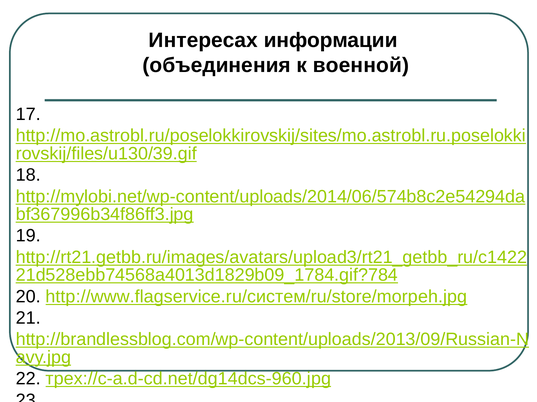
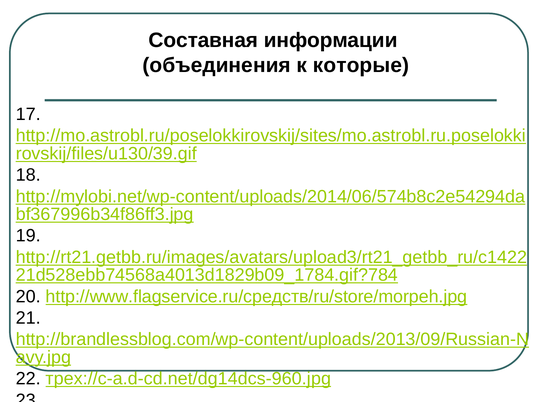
Интересах: Интересах -> Составная (203, 40)
военной: военной -> которые (361, 65)
http://www.flagservice.ru/систем/ru/store/morpeh.jpg: http://www.flagservice.ru/систем/ru/store/morpeh.jpg -> http://www.flagservice.ru/средств/ru/store/morpeh.jpg (256, 297)
